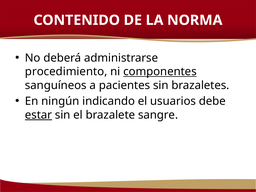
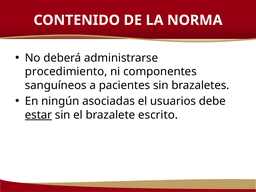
componentes underline: present -> none (160, 72)
indicando: indicando -> asociadas (109, 101)
sangre: sangre -> escrito (158, 115)
